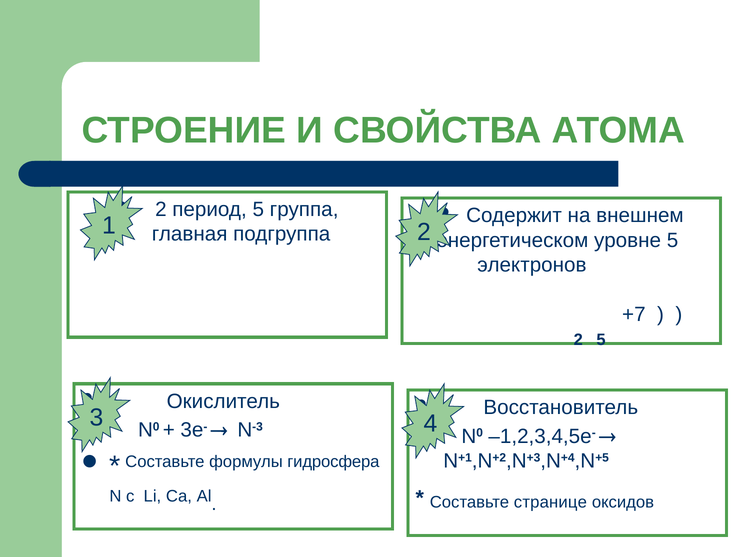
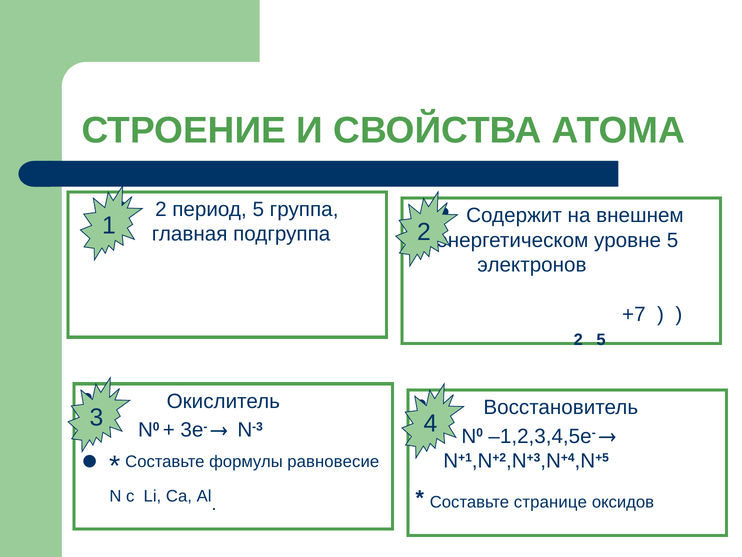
гидросфера: гидросфера -> равновесие (333, 461)
